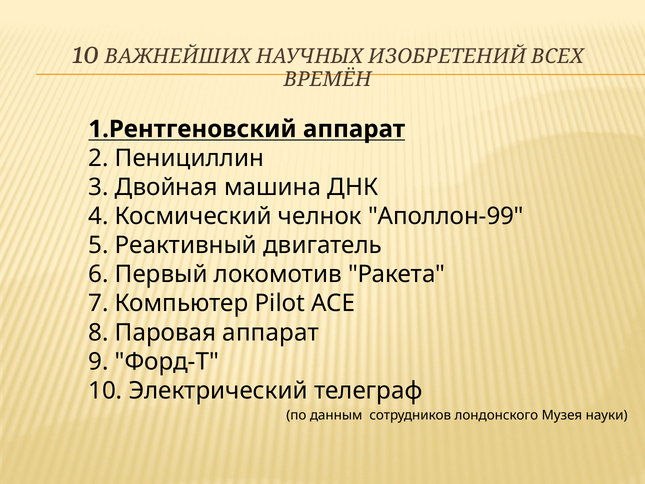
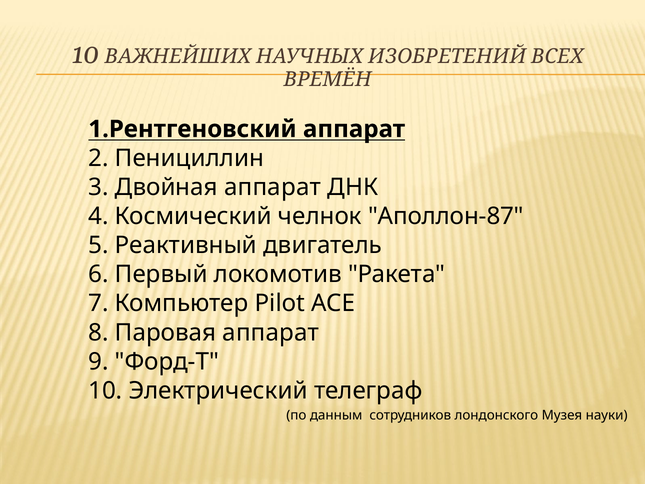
Двойная машина: машина -> аппарат (272, 187)
Аполлон-99: Аполлон-99 -> Аполлон-87 (446, 216)
